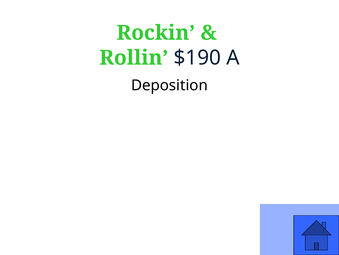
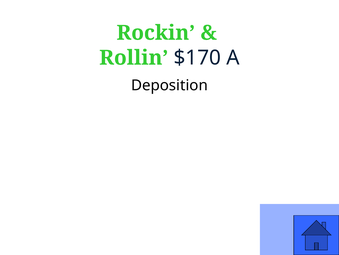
$190: $190 -> $170 (197, 58)
